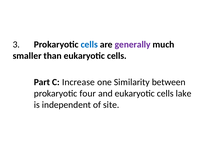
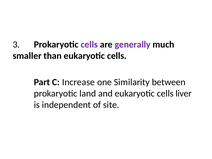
cells colour: blue -> purple (89, 44)
four: four -> land (88, 93)
lake: lake -> liver (184, 93)
